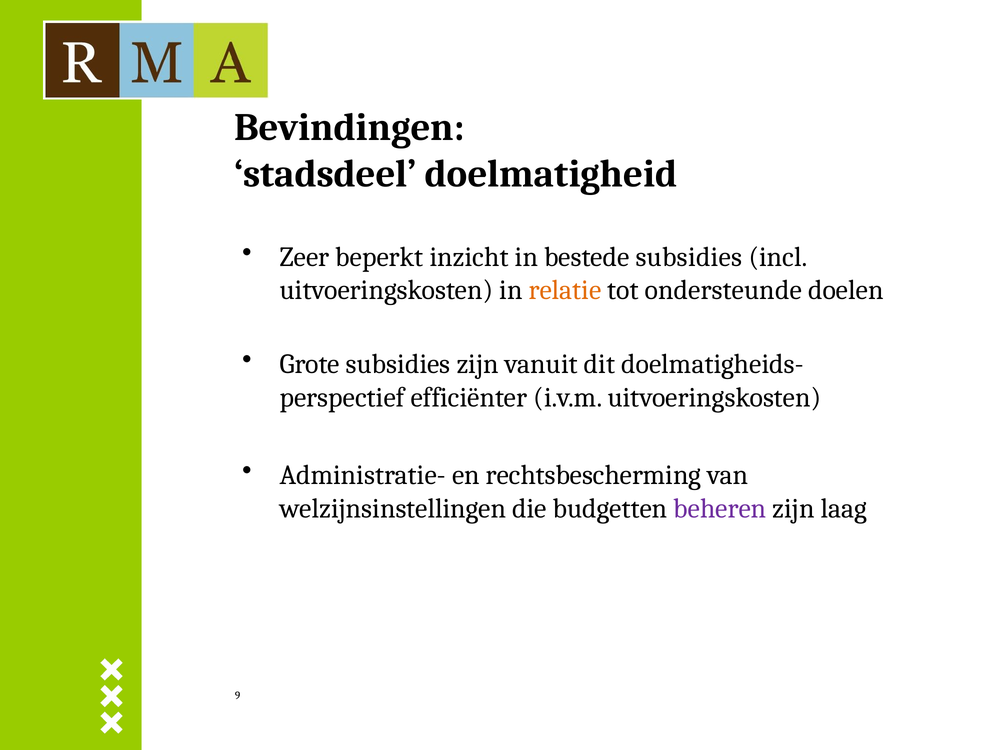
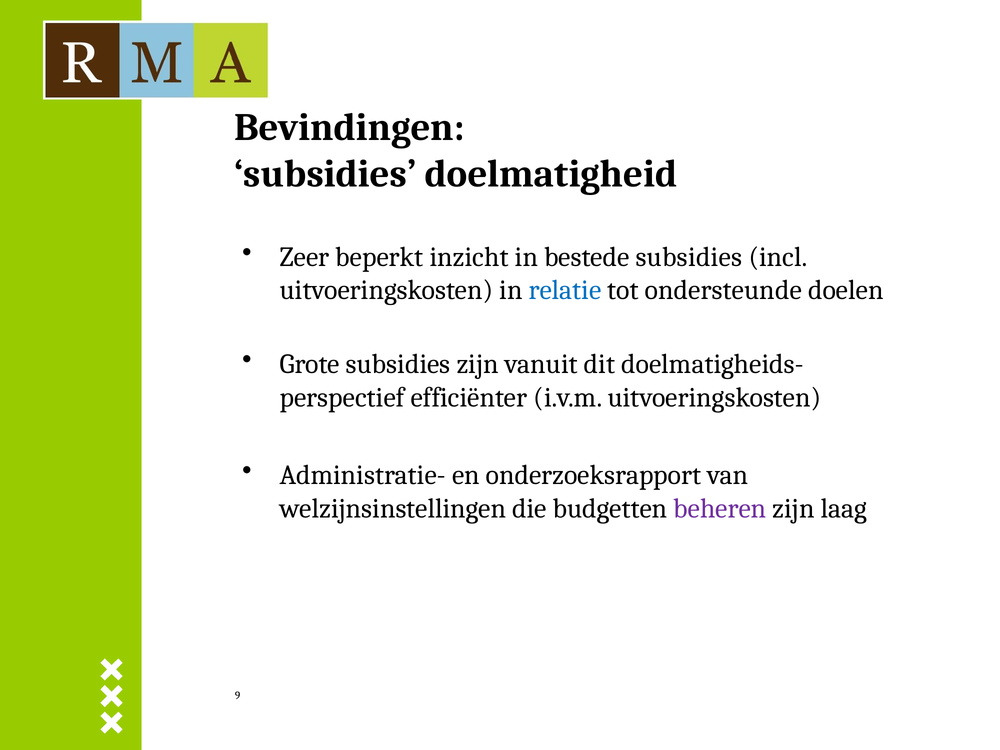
stadsdeel: stadsdeel -> subsidies (325, 174)
relatie colour: orange -> blue (565, 290)
rechtsbescherming: rechtsbescherming -> onderzoeksrapport (594, 475)
